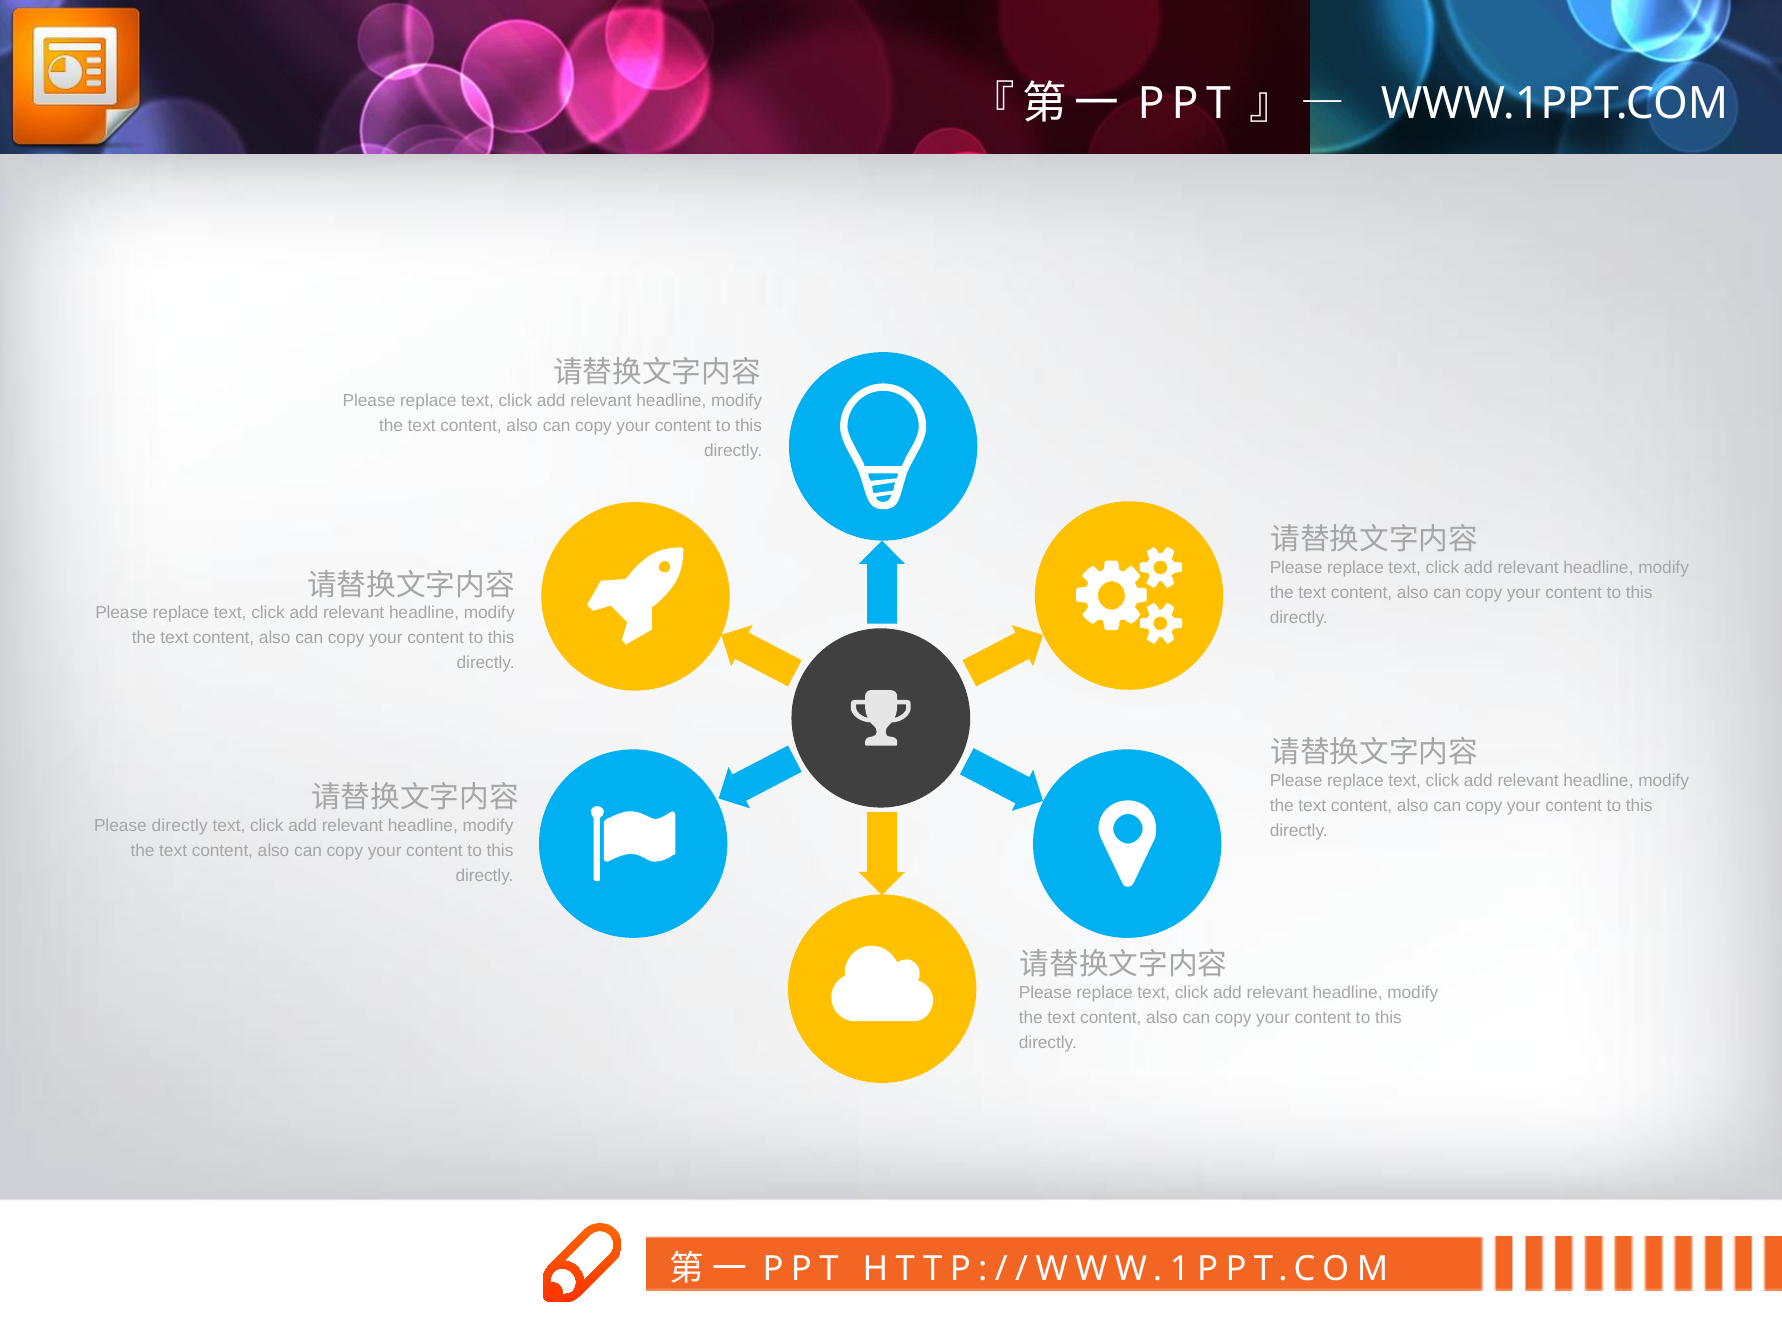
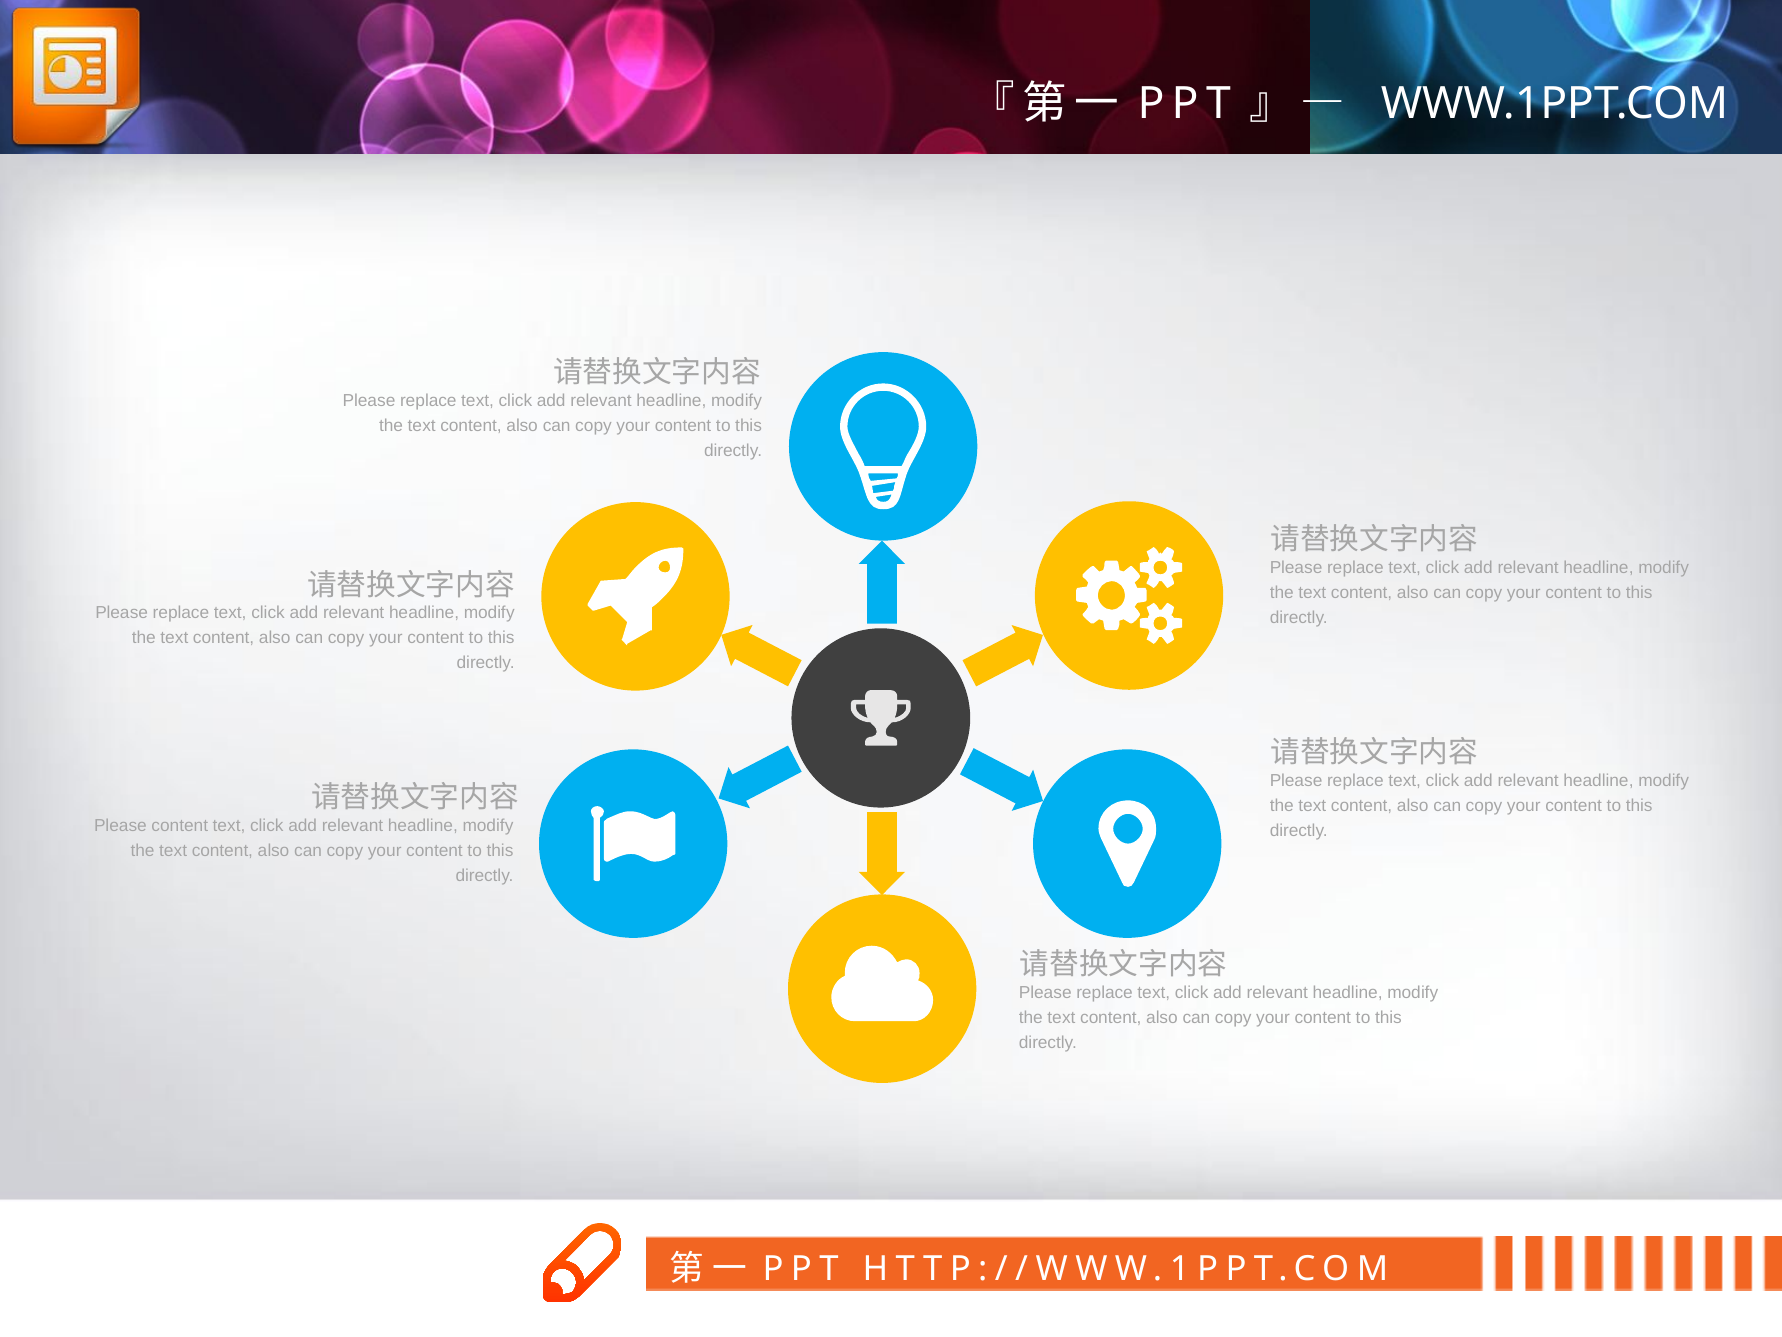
Please directly: directly -> content (180, 826)
